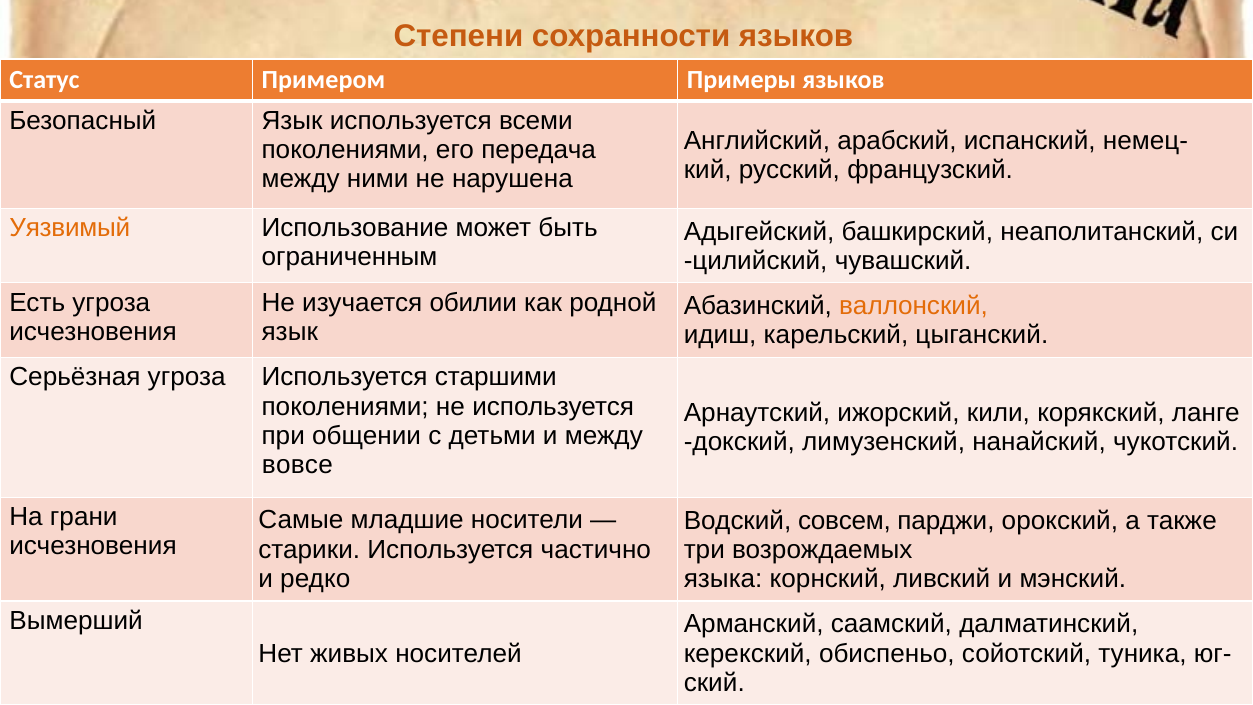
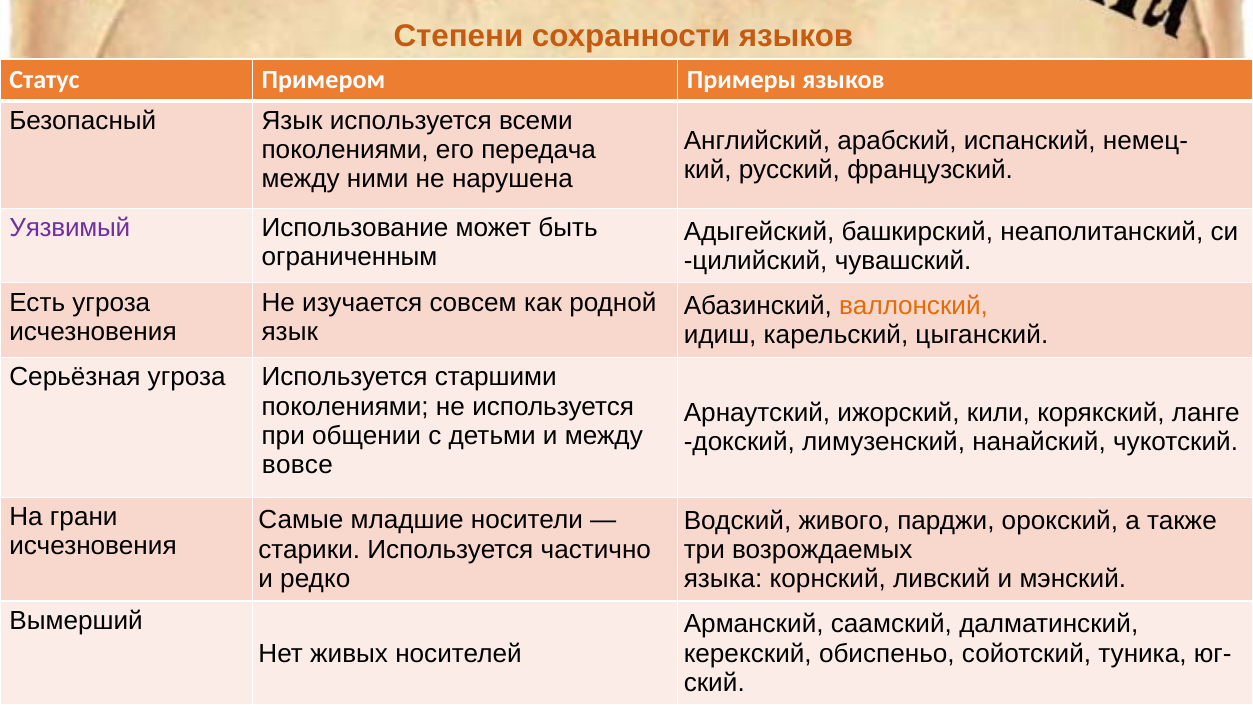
Уязвимый colour: orange -> purple (70, 228)
обилии: обилии -> совсем (473, 303)
совсем: совсем -> живого (844, 520)
